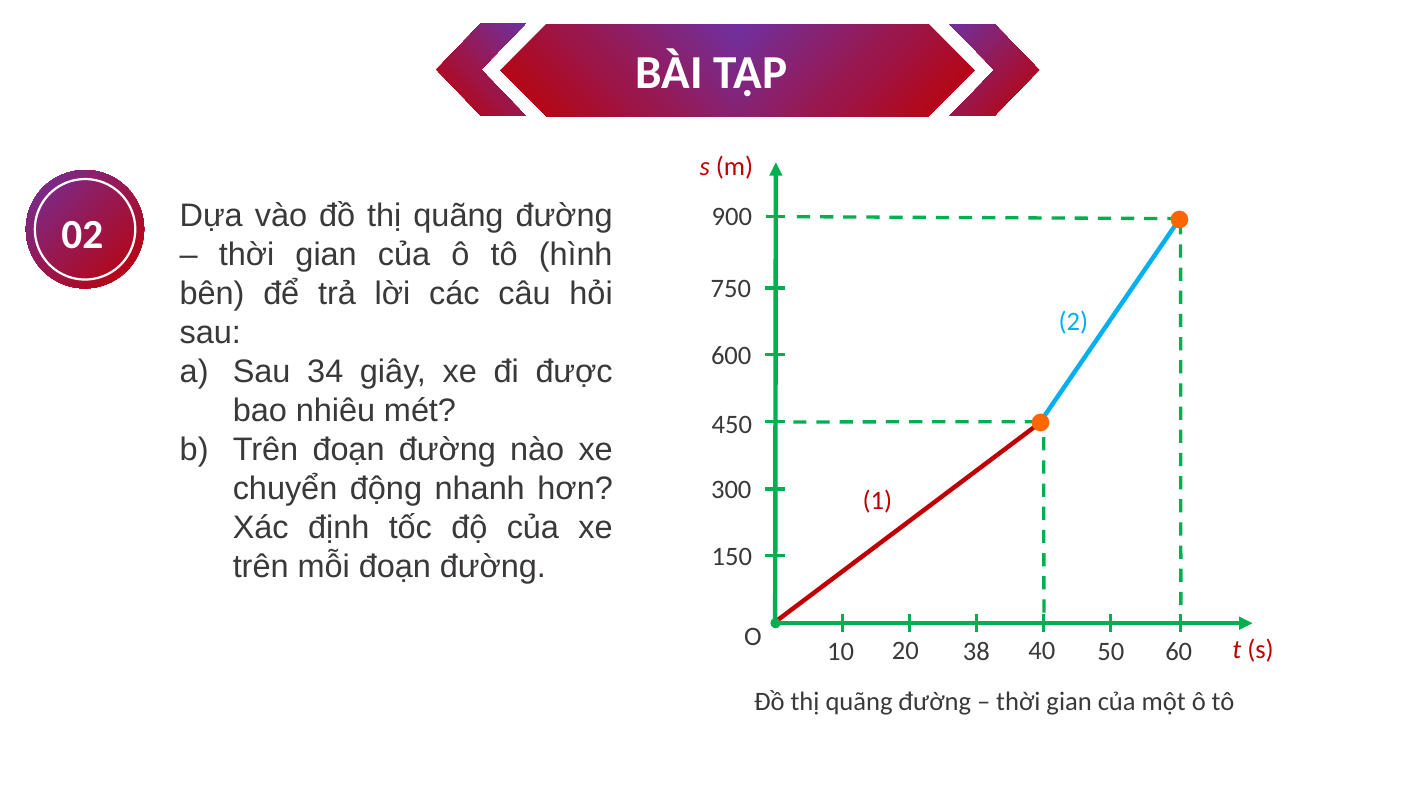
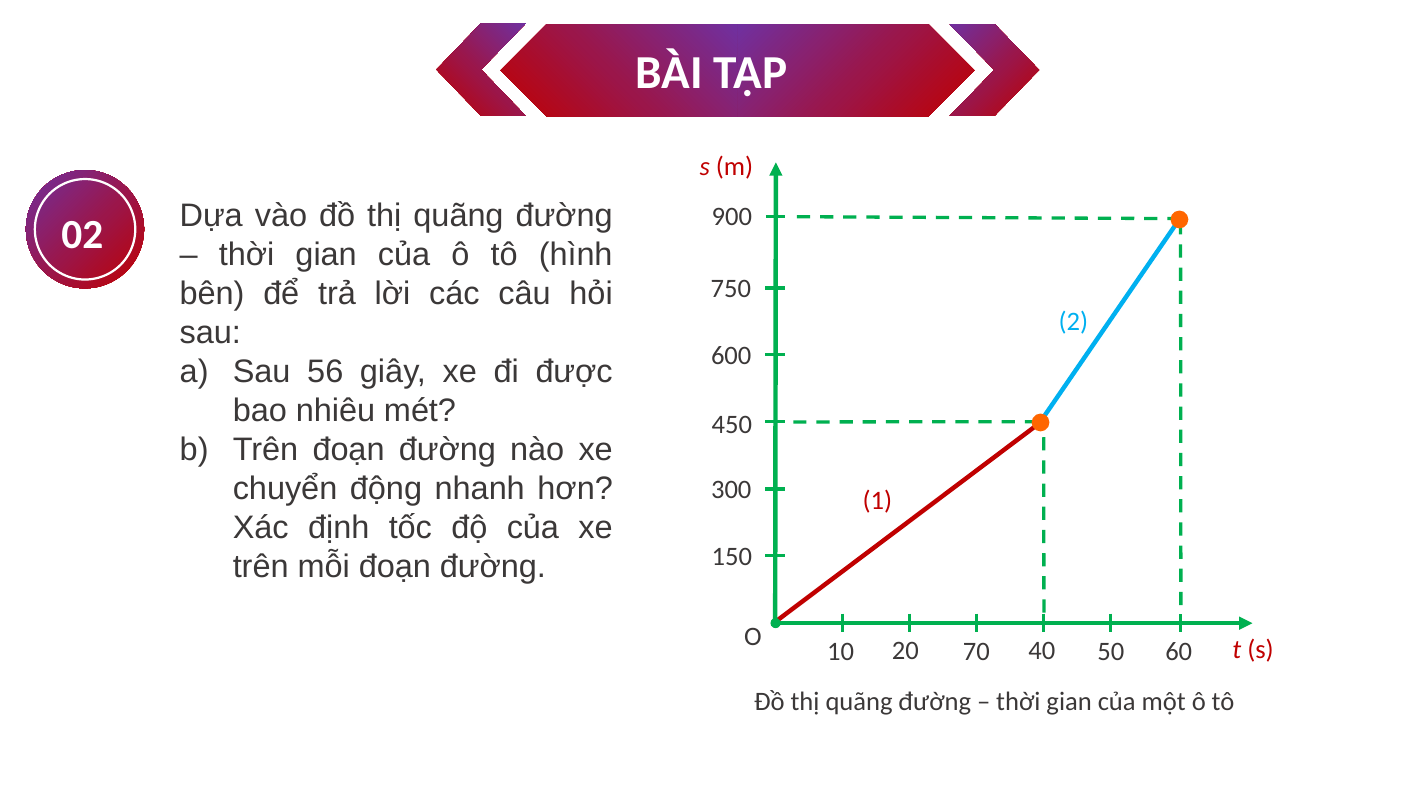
34: 34 -> 56 (325, 371)
38: 38 -> 70 (976, 651)
